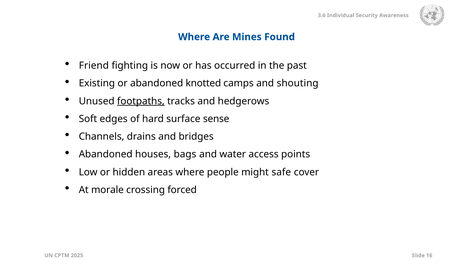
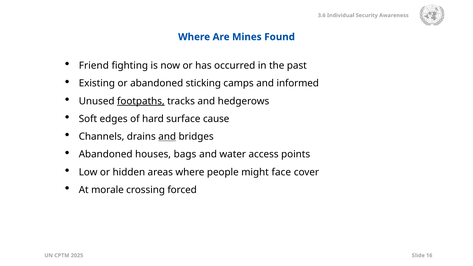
knotted: knotted -> sticking (203, 83)
shouting: shouting -> informed (298, 83)
sense: sense -> cause (216, 119)
and underline: none -> present (167, 137)
safe: safe -> face (281, 172)
